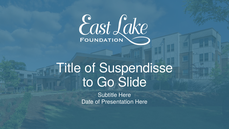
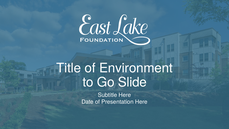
Suspendisse: Suspendisse -> Environment (136, 68)
